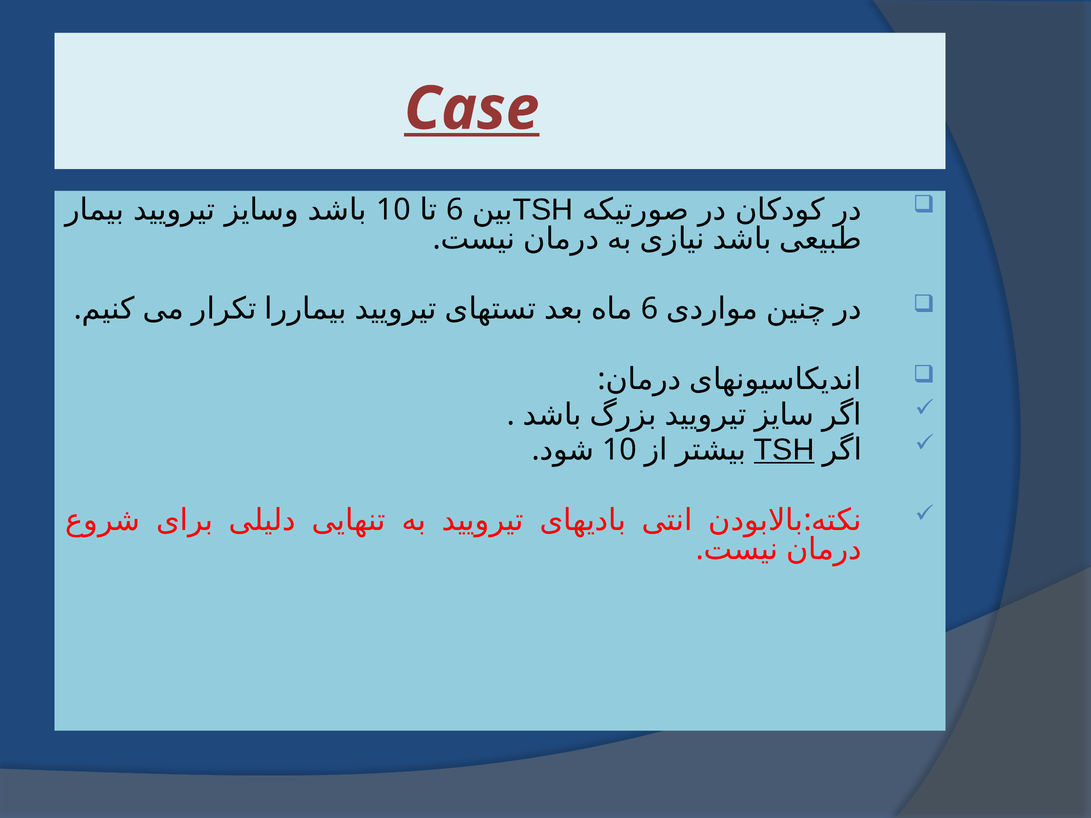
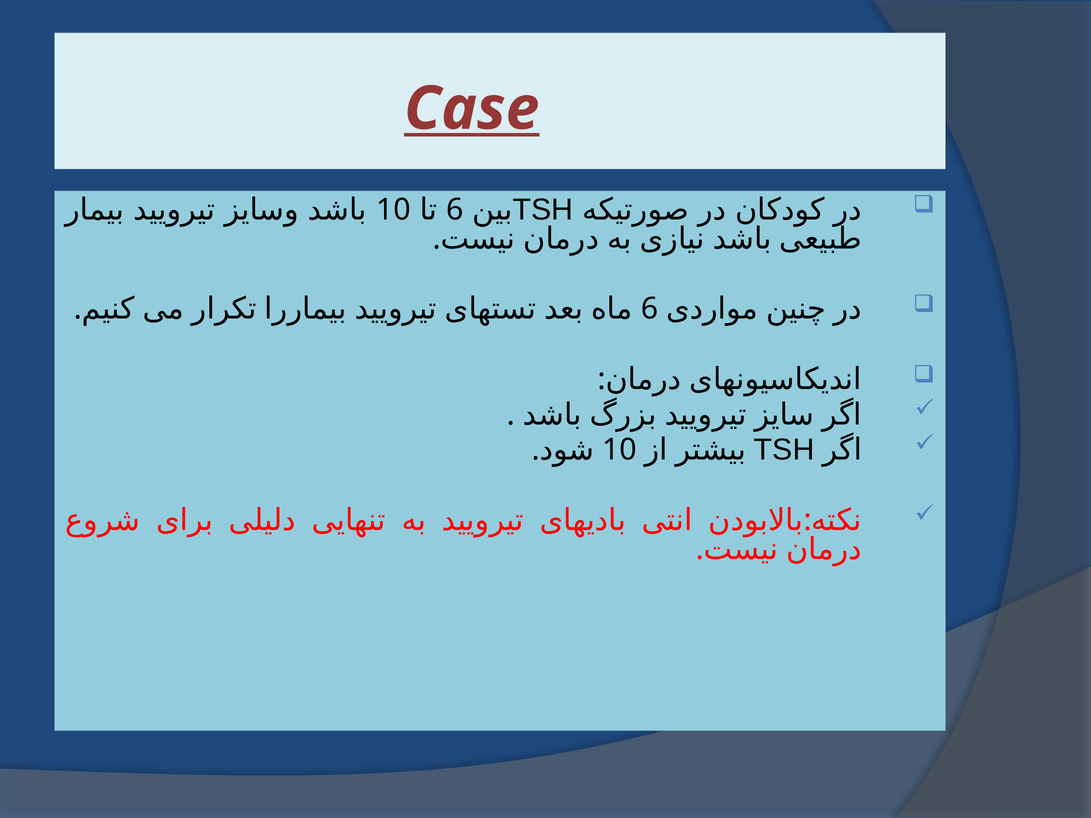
TSH underline: present -> none (784, 450)
